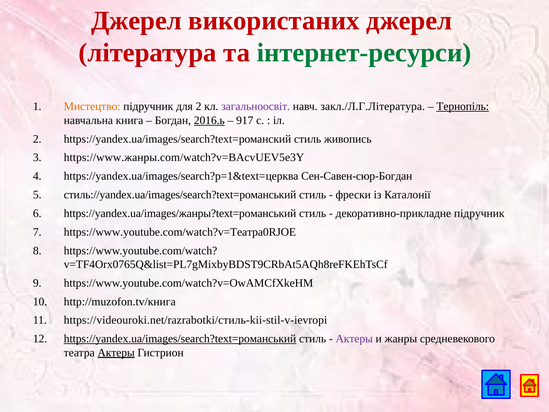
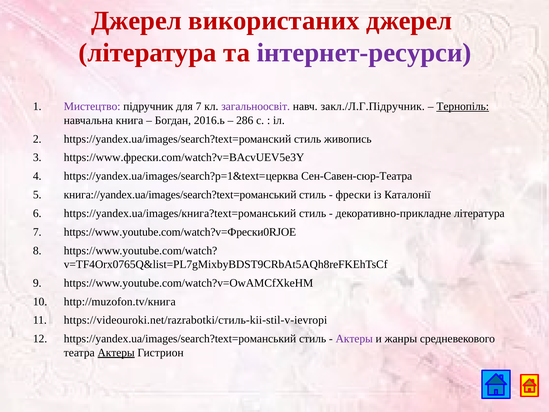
інтернет-ресурси colour: green -> purple (364, 53)
Мистецтво colour: orange -> purple (92, 106)
для 2: 2 -> 7 (199, 106)
закл./Л.Г.Література: закл./Л.Г.Література -> закл./Л.Г.Підручник (373, 106)
2016.ь underline: present -> none (209, 120)
917: 917 -> 286 (245, 120)
https://www.жанры.com/watch?v=BAcvUEV5e3Y: https://www.жанры.com/watch?v=BAcvUEV5e3Y -> https://www.фрески.com/watch?v=BAcvUEV5e3Y (184, 157)
Сен-Савен-сюр-Богдан: Сен-Савен-сюр-Богдан -> Сен-Савен-сюр-Театра (357, 176)
стиль://yandex.ua/images/search?text=романський: стиль://yandex.ua/images/search?text=романський -> книга://yandex.ua/images/search?text=романський (180, 195)
https://yandex.ua/images/жанры?text=романський: https://yandex.ua/images/жанры?text=романський -> https://yandex.ua/images/книга?text=романський (180, 213)
декоративно-прикладне підручник: підручник -> література (479, 213)
https://www.youtube.com/watch?v=Театра0RJOE: https://www.youtube.com/watch?v=Театра0RJOE -> https://www.youtube.com/watch?v=Фрески0RJOE (180, 232)
https://yandex.ua/images/search?text=романський underline: present -> none (180, 339)
